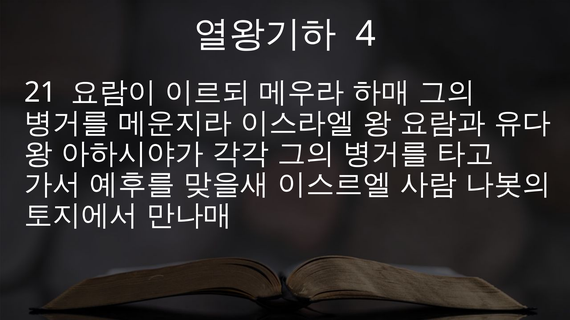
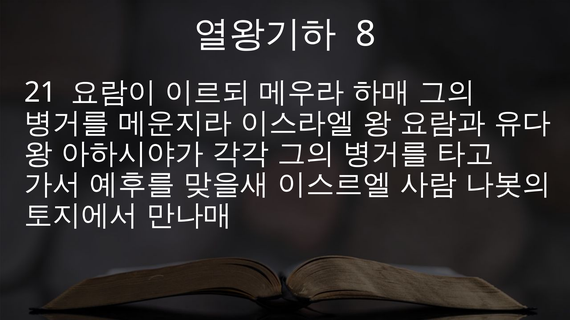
4: 4 -> 8 (366, 34)
